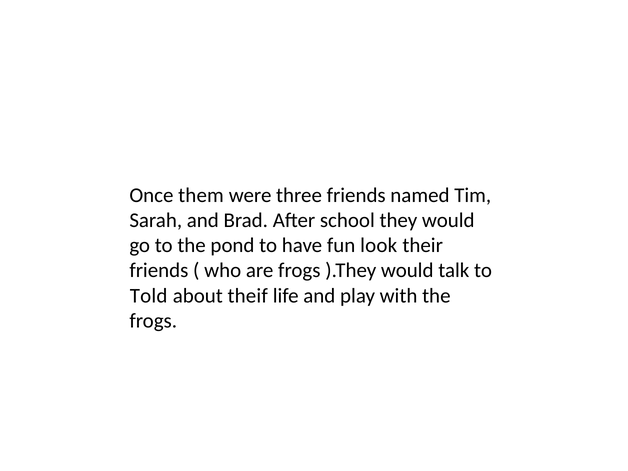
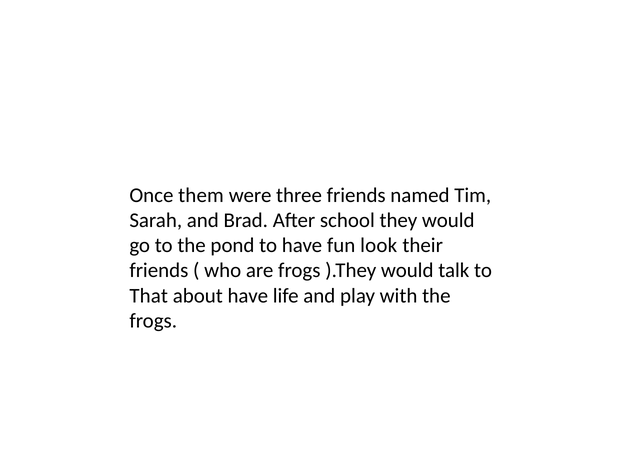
Told: Told -> That (149, 296)
about theif: theif -> have (248, 296)
